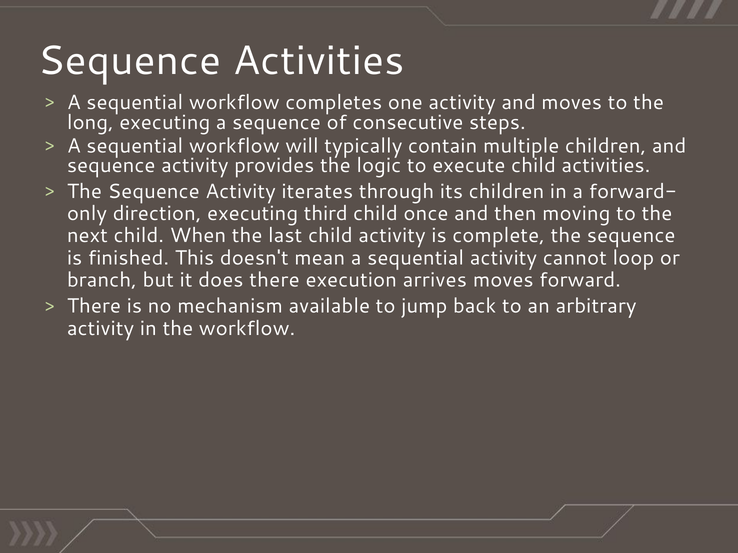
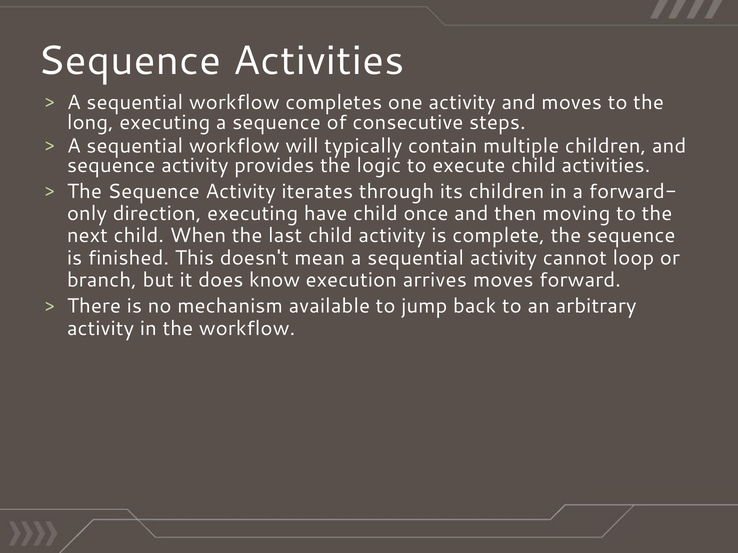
third: third -> have (326, 214)
does there: there -> know (275, 280)
